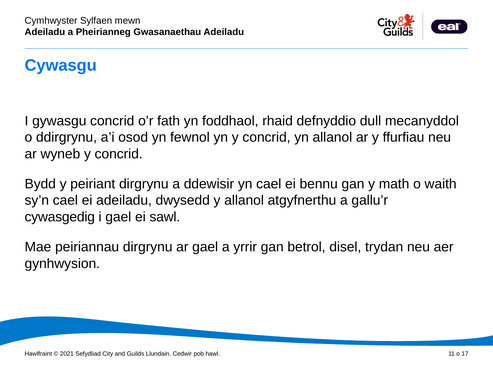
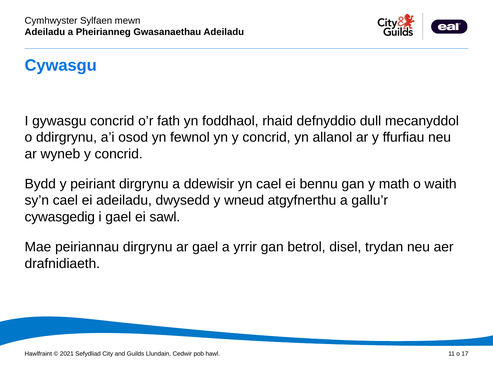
y allanol: allanol -> wneud (244, 200)
gynhwysion: gynhwysion -> drafnidiaeth (62, 263)
